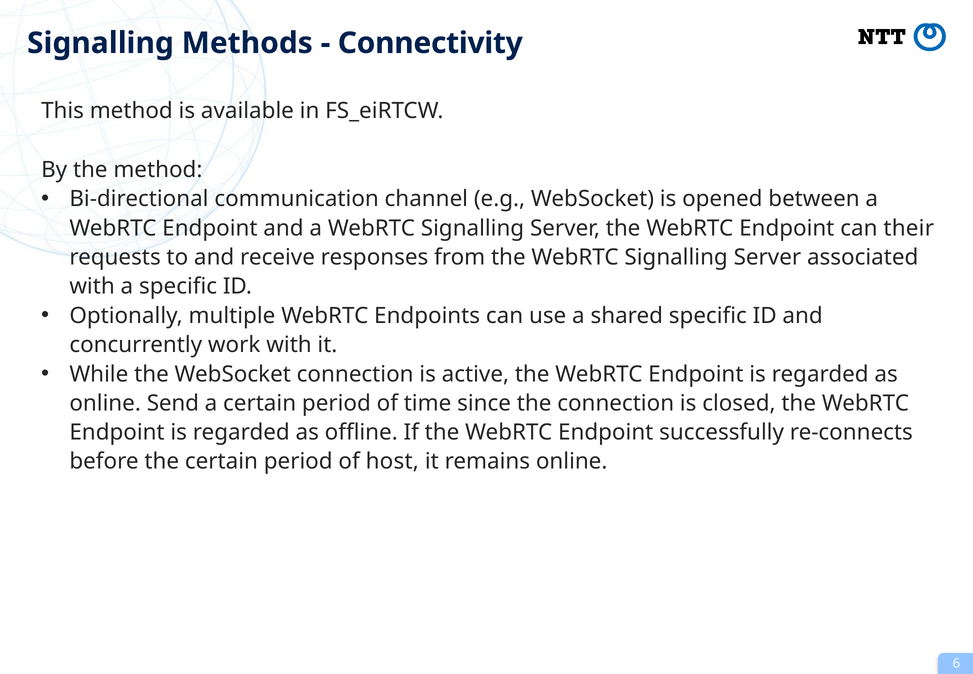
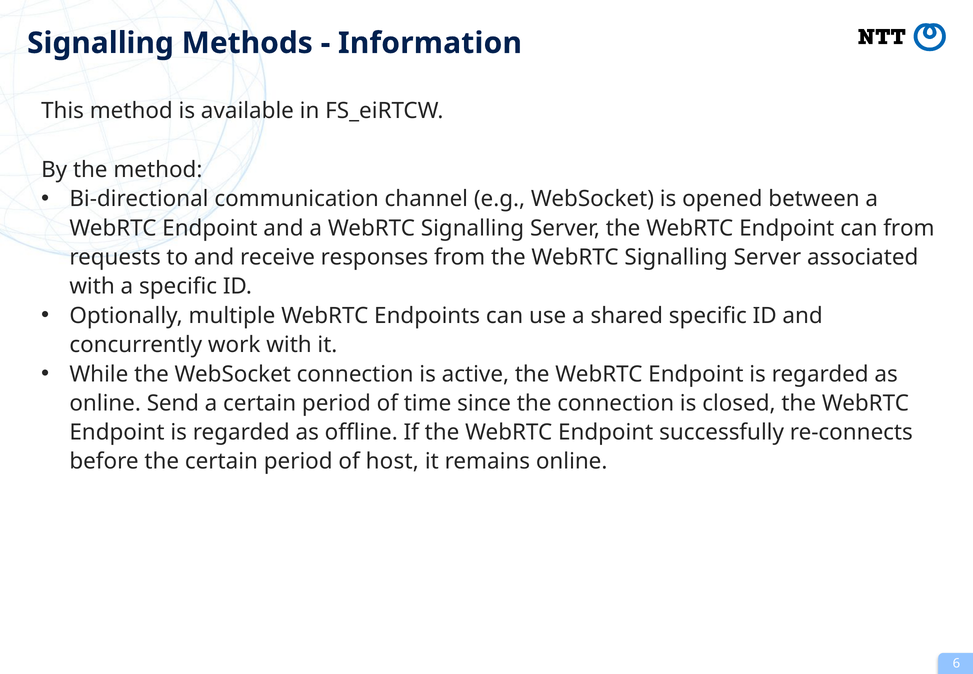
Connectivity: Connectivity -> Information (430, 43)
can their: their -> from (909, 228)
